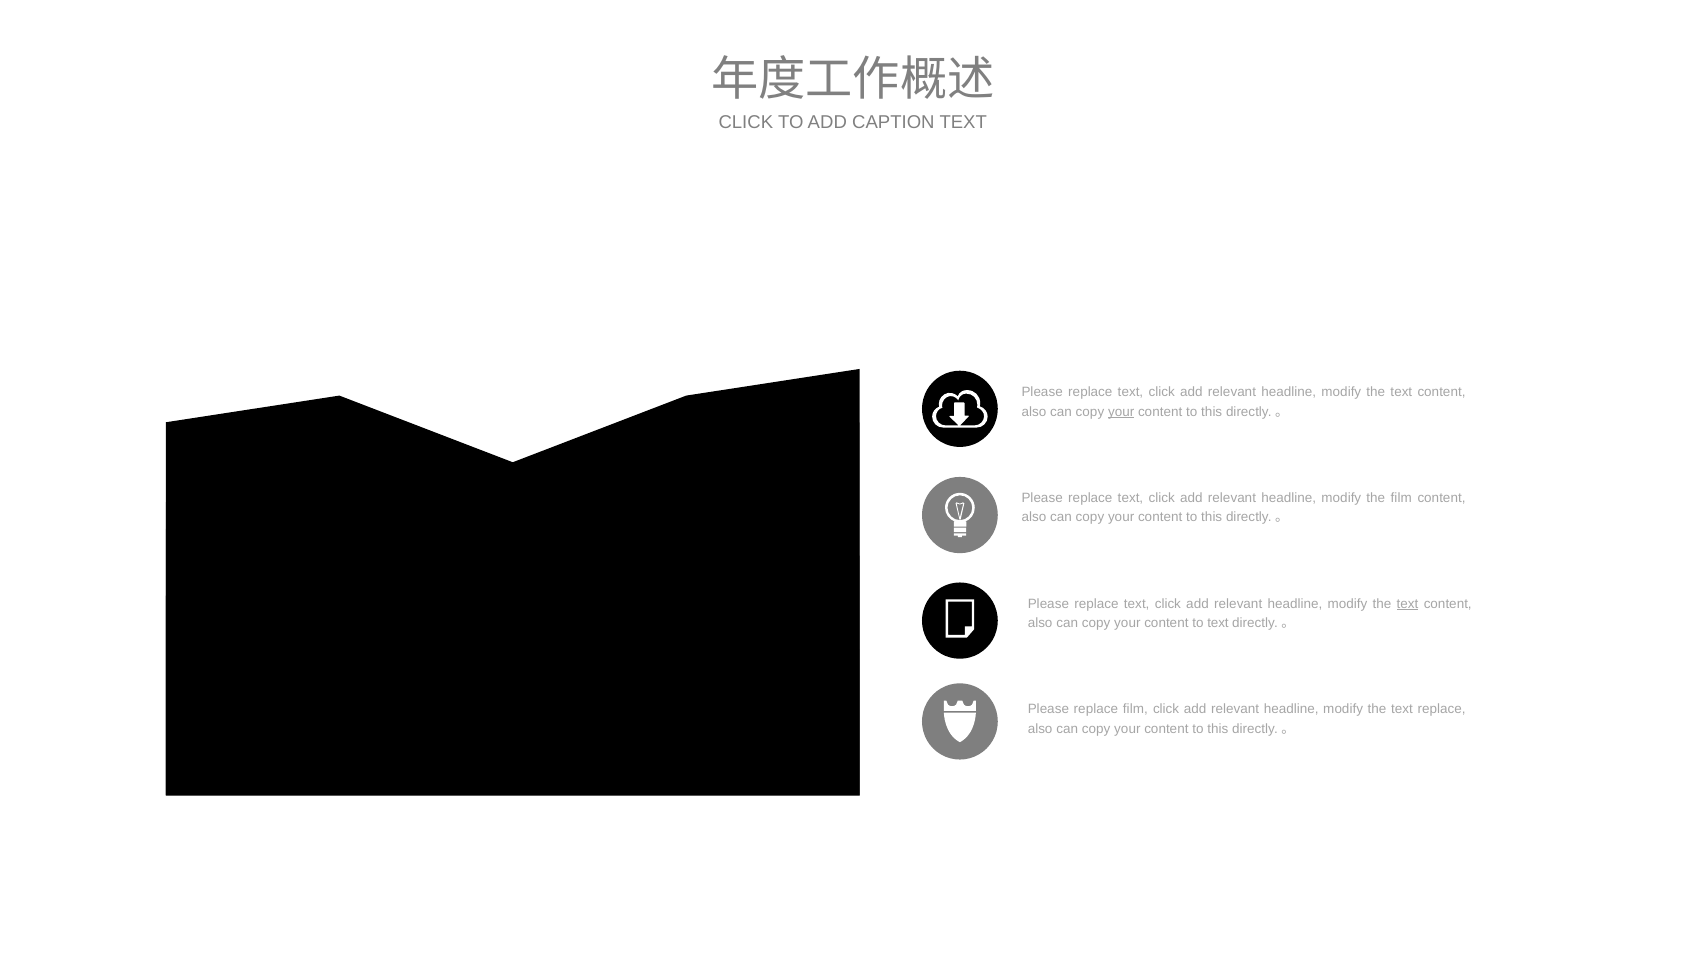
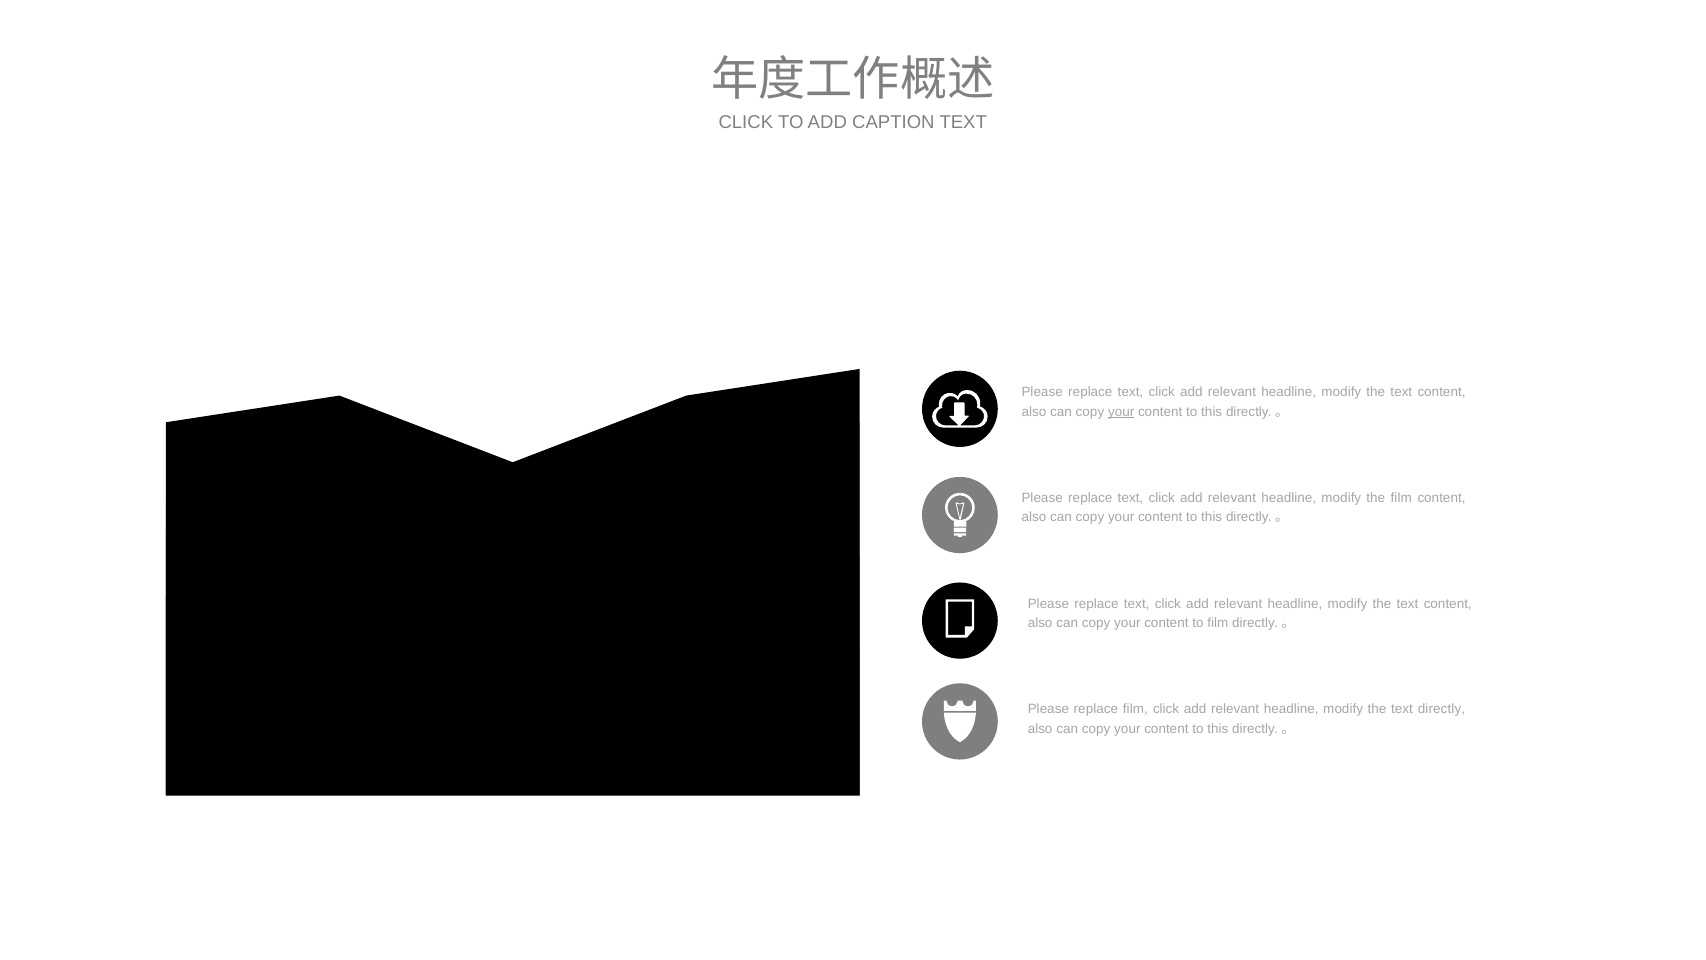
text underline: present -> none (1408, 604)
to text: text -> film (1218, 623)
text replace: replace -> directly (1441, 709)
